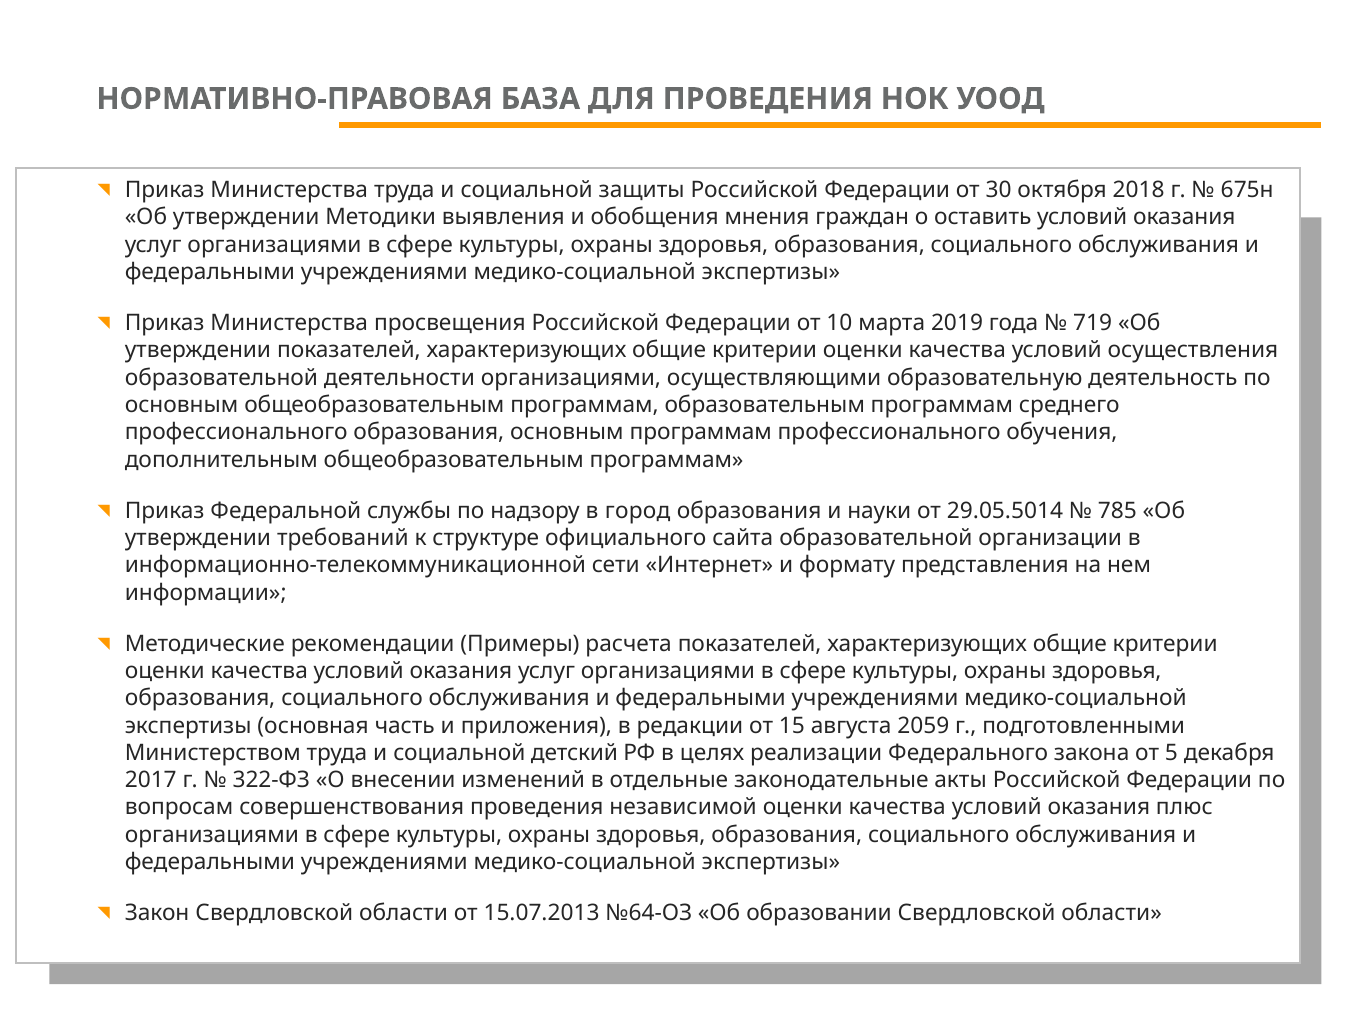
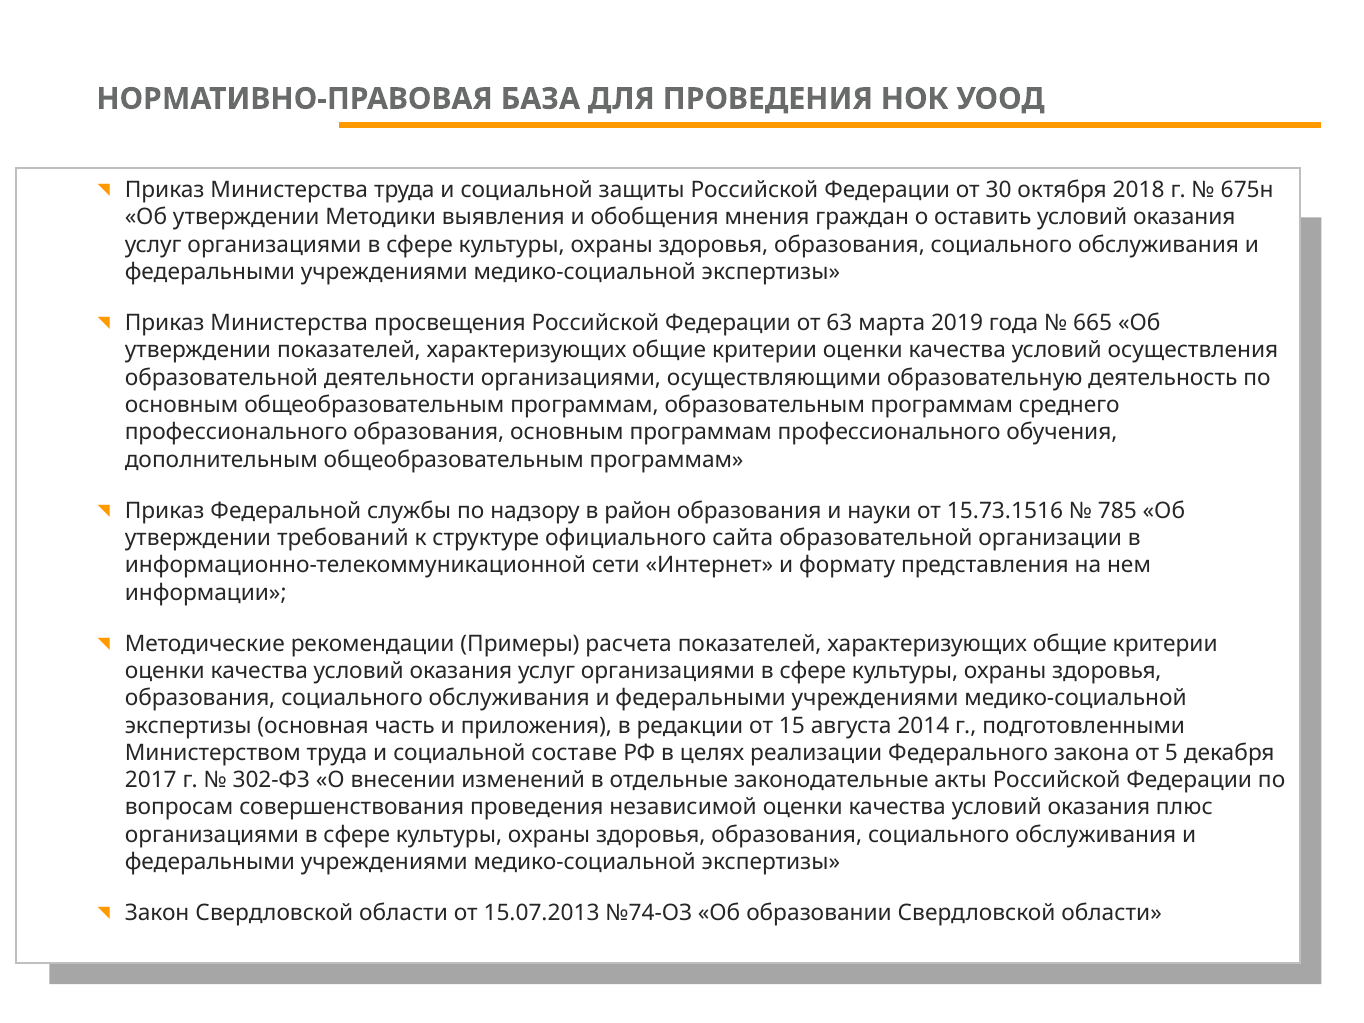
10: 10 -> 63 (839, 323)
719: 719 -> 665 (1093, 323)
город: город -> район (638, 511)
29.05.5014: 29.05.5014 -> 15.73.1516 (1005, 511)
2059: 2059 -> 2014 (923, 726)
детский: детский -> составе (574, 753)
322-ФЗ: 322-ФЗ -> 302-ФЗ (271, 780)
№64-ОЗ: №64-ОЗ -> №74-ОЗ (649, 913)
